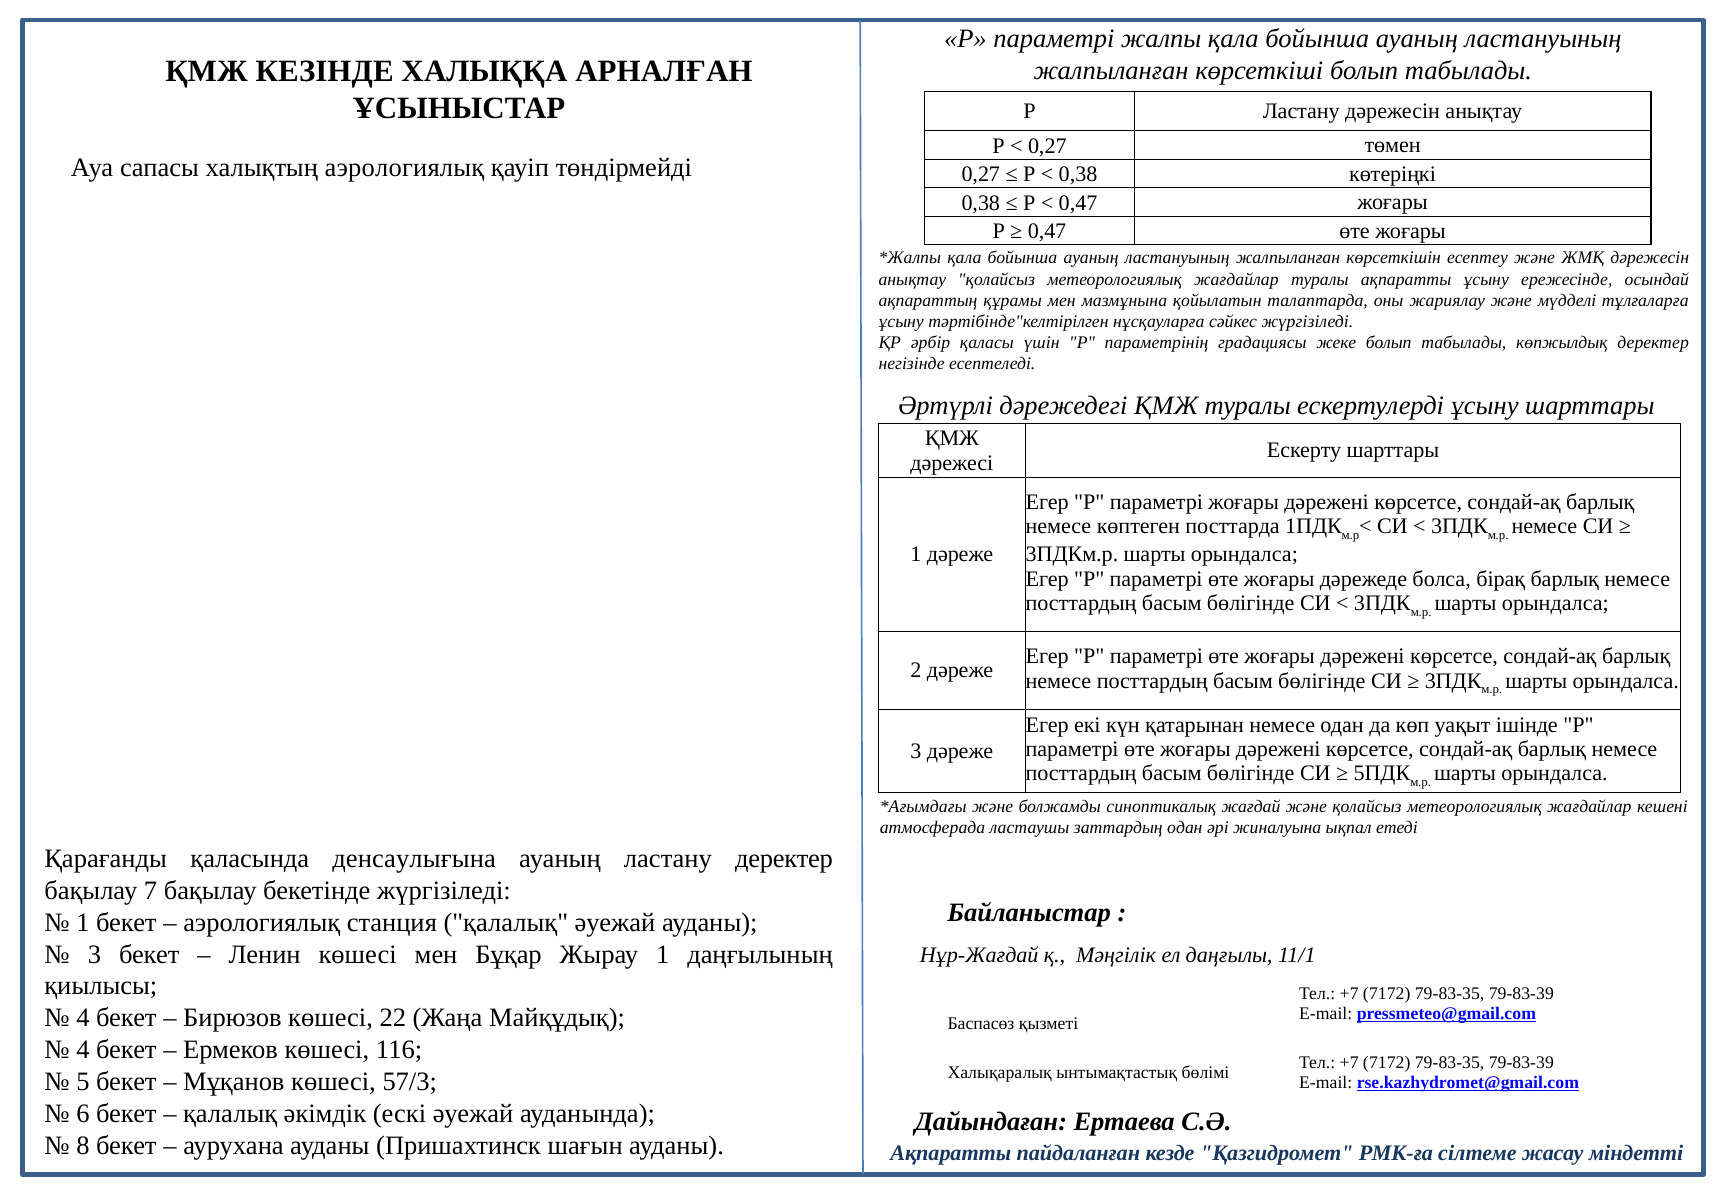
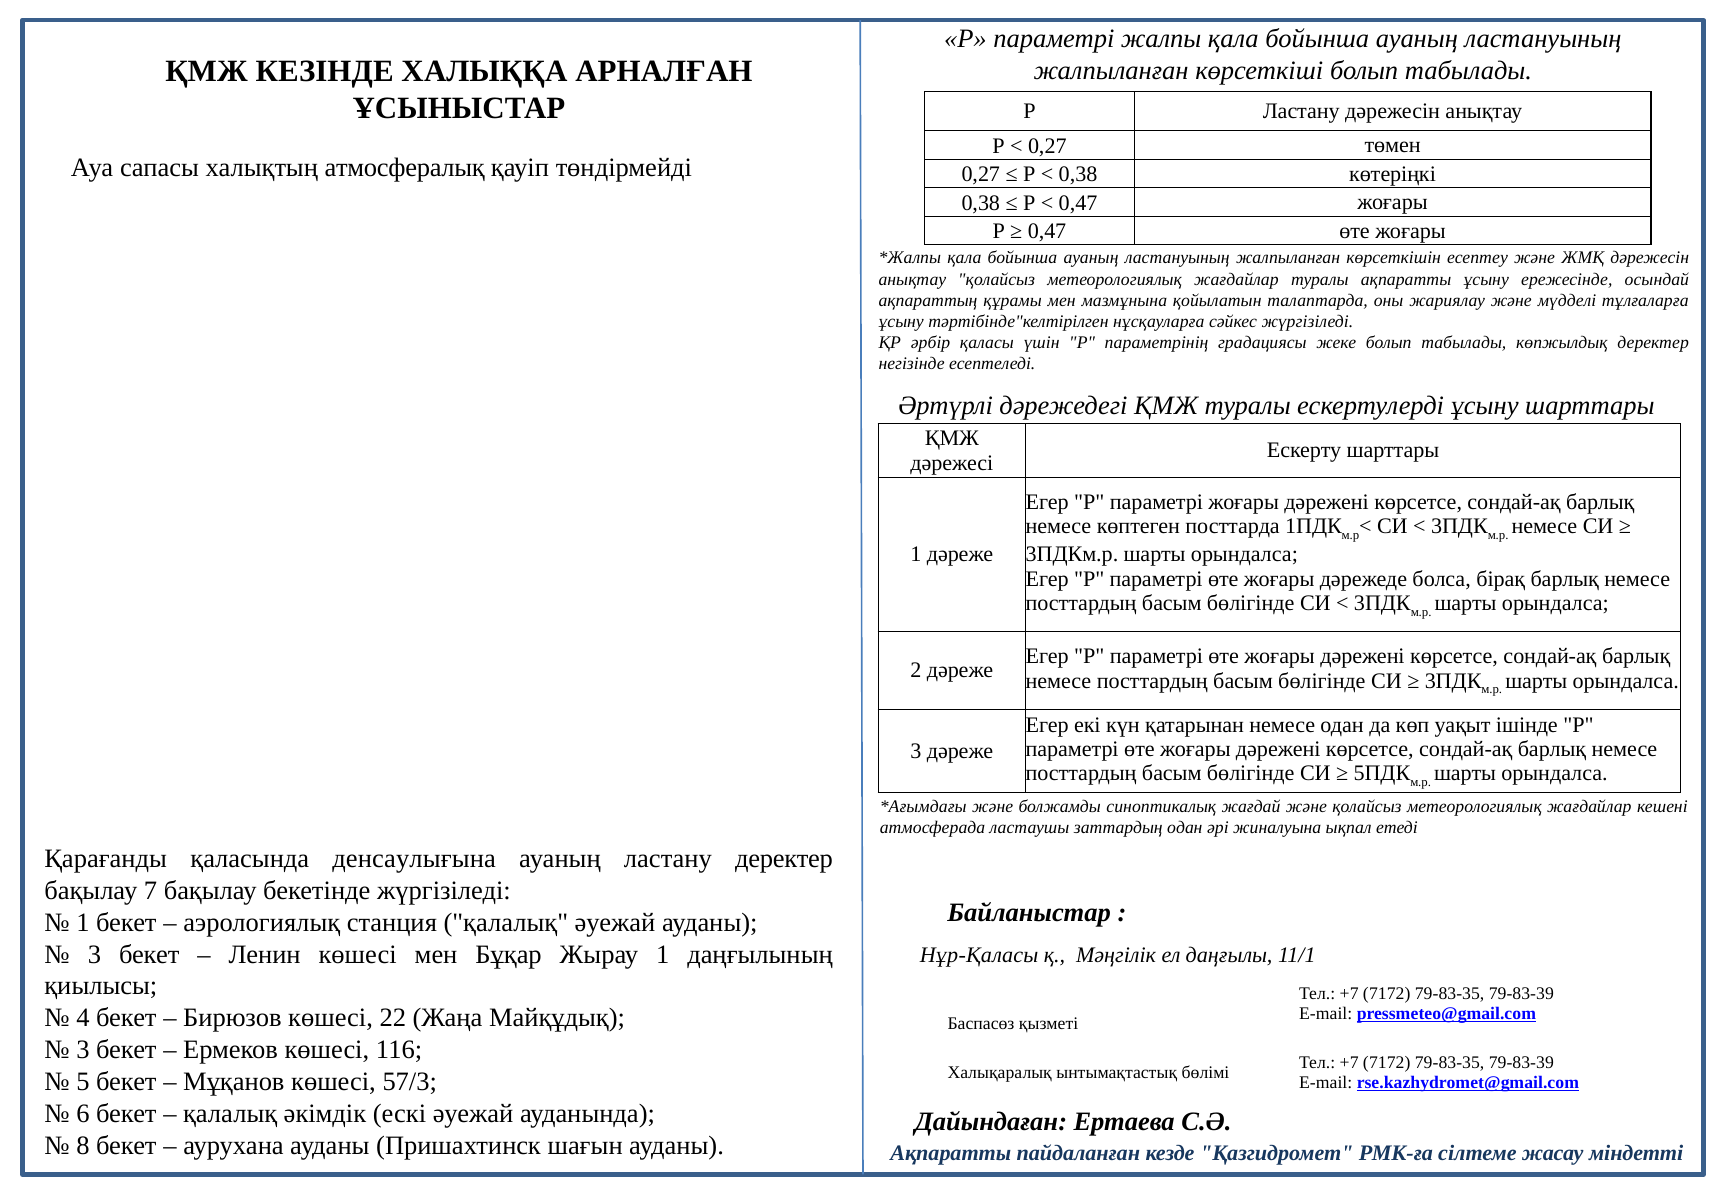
халықтың аэрологиялық: аэрологиялық -> атмосфералық (405, 168)
Нұр-Жағдай: Нұр-Жағдай -> Нұр-Қаласы (979, 955)
4: 4 -> 3 (83, 1050)
